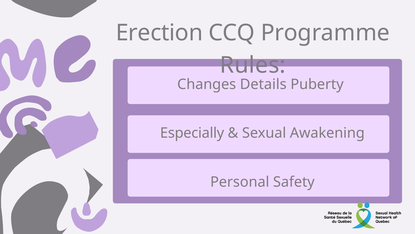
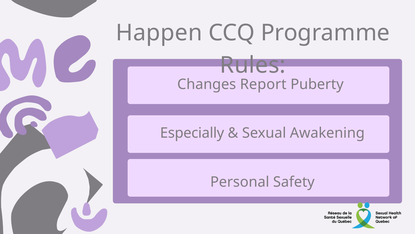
Erection: Erection -> Happen (159, 33)
Details: Details -> Report (263, 84)
